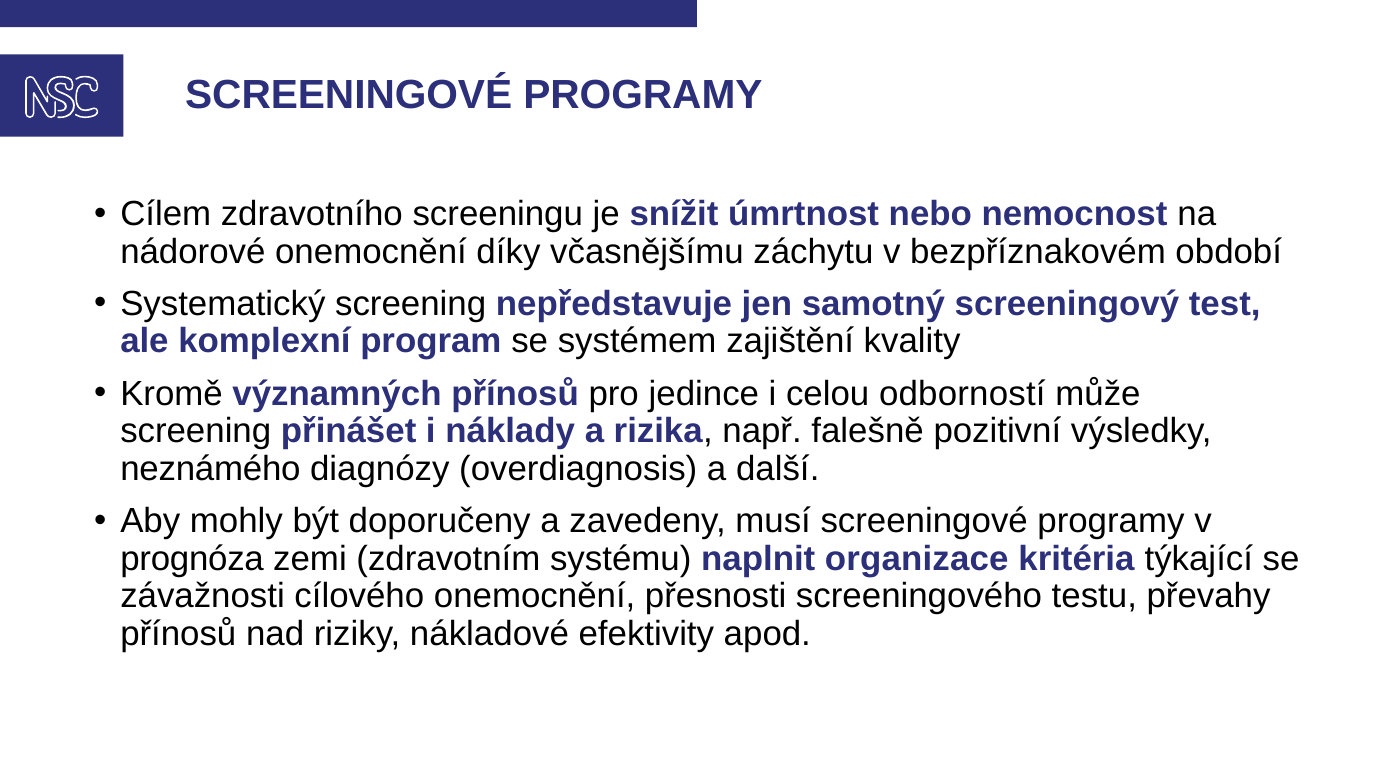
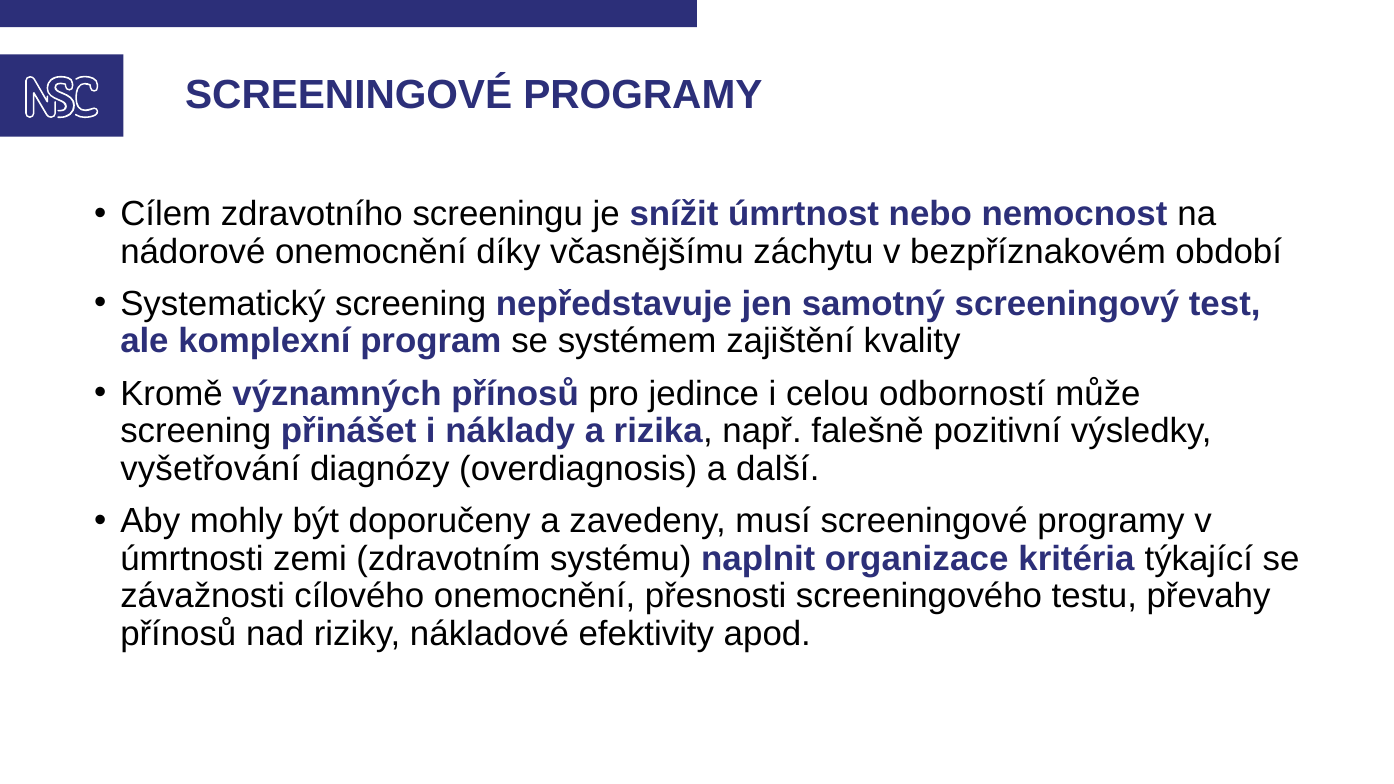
neznámého: neznámého -> vyšetřování (210, 469)
prognóza: prognóza -> úmrtnosti (192, 559)
